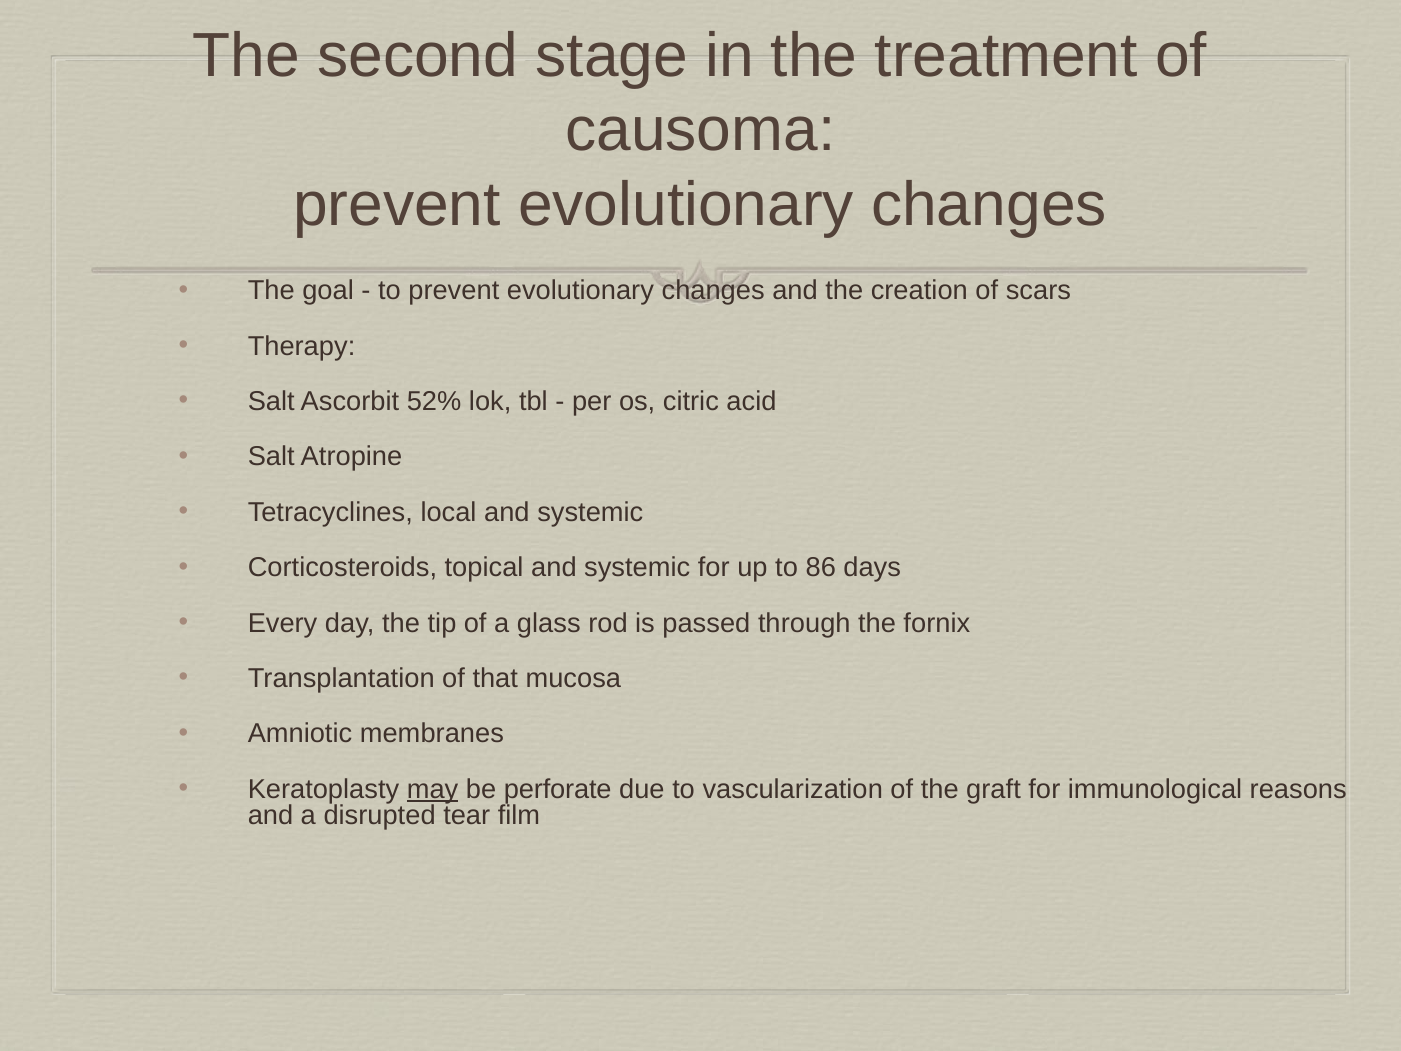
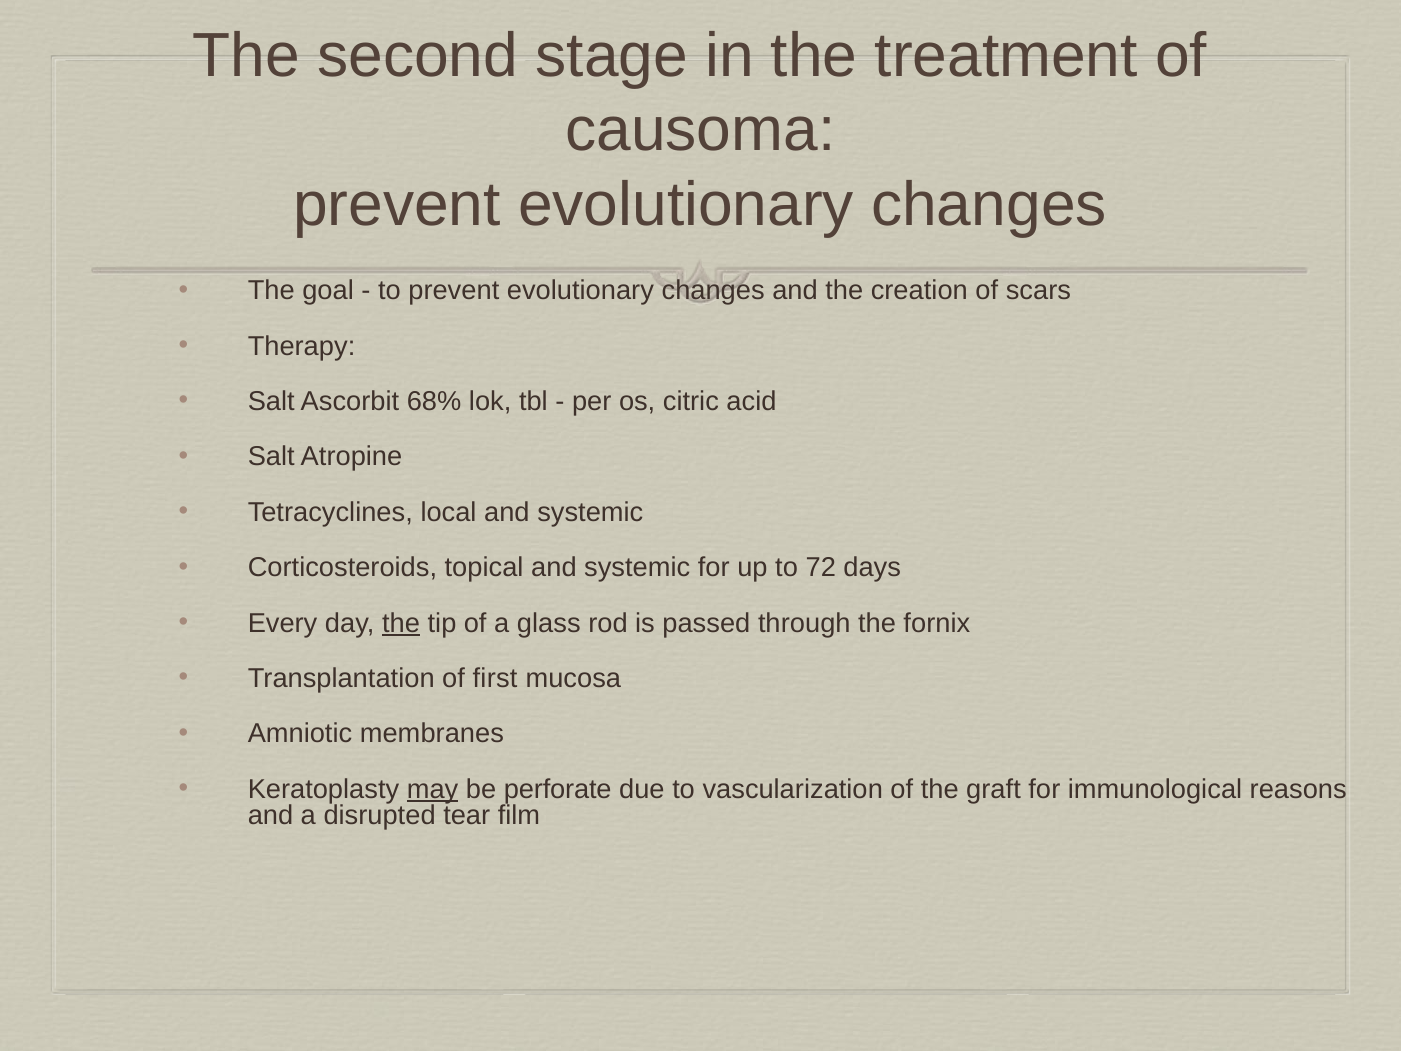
52%: 52% -> 68% (434, 401)
86: 86 -> 72 (821, 568)
the underline: none -> present (401, 623)
that: that -> first (495, 678)
